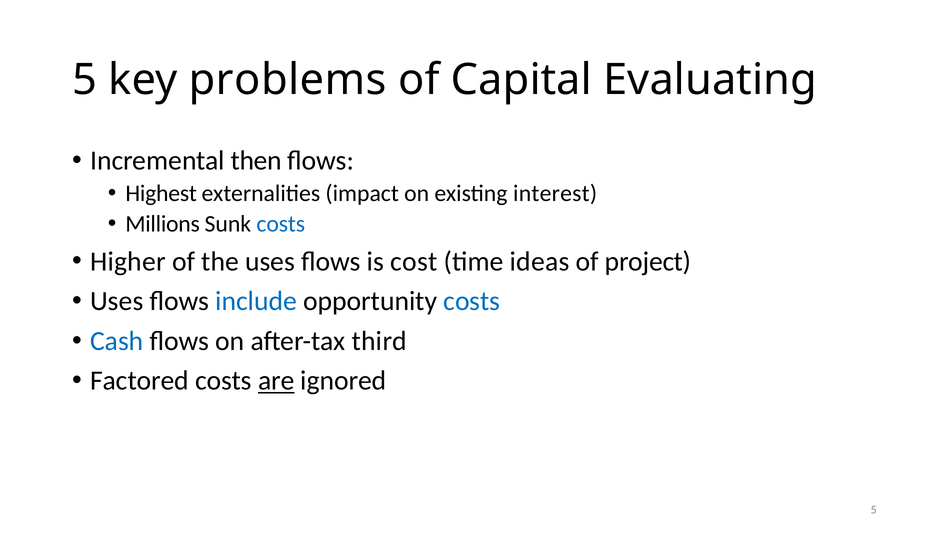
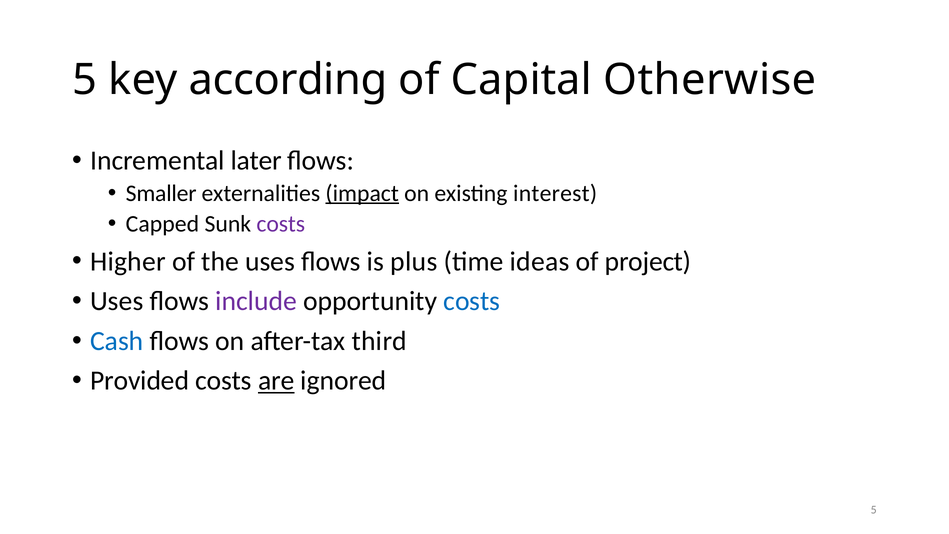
problems: problems -> according (288, 80)
Evaluating: Evaluating -> Otherwise (710, 80)
then: then -> later (256, 160)
Highest: Highest -> Smaller (161, 193)
impact underline: none -> present (362, 193)
Millions: Millions -> Capped (162, 224)
costs colour: blue -> purple (281, 224)
cost: cost -> plus (414, 261)
include colour: blue -> purple (256, 301)
Factored: Factored -> Provided (140, 381)
